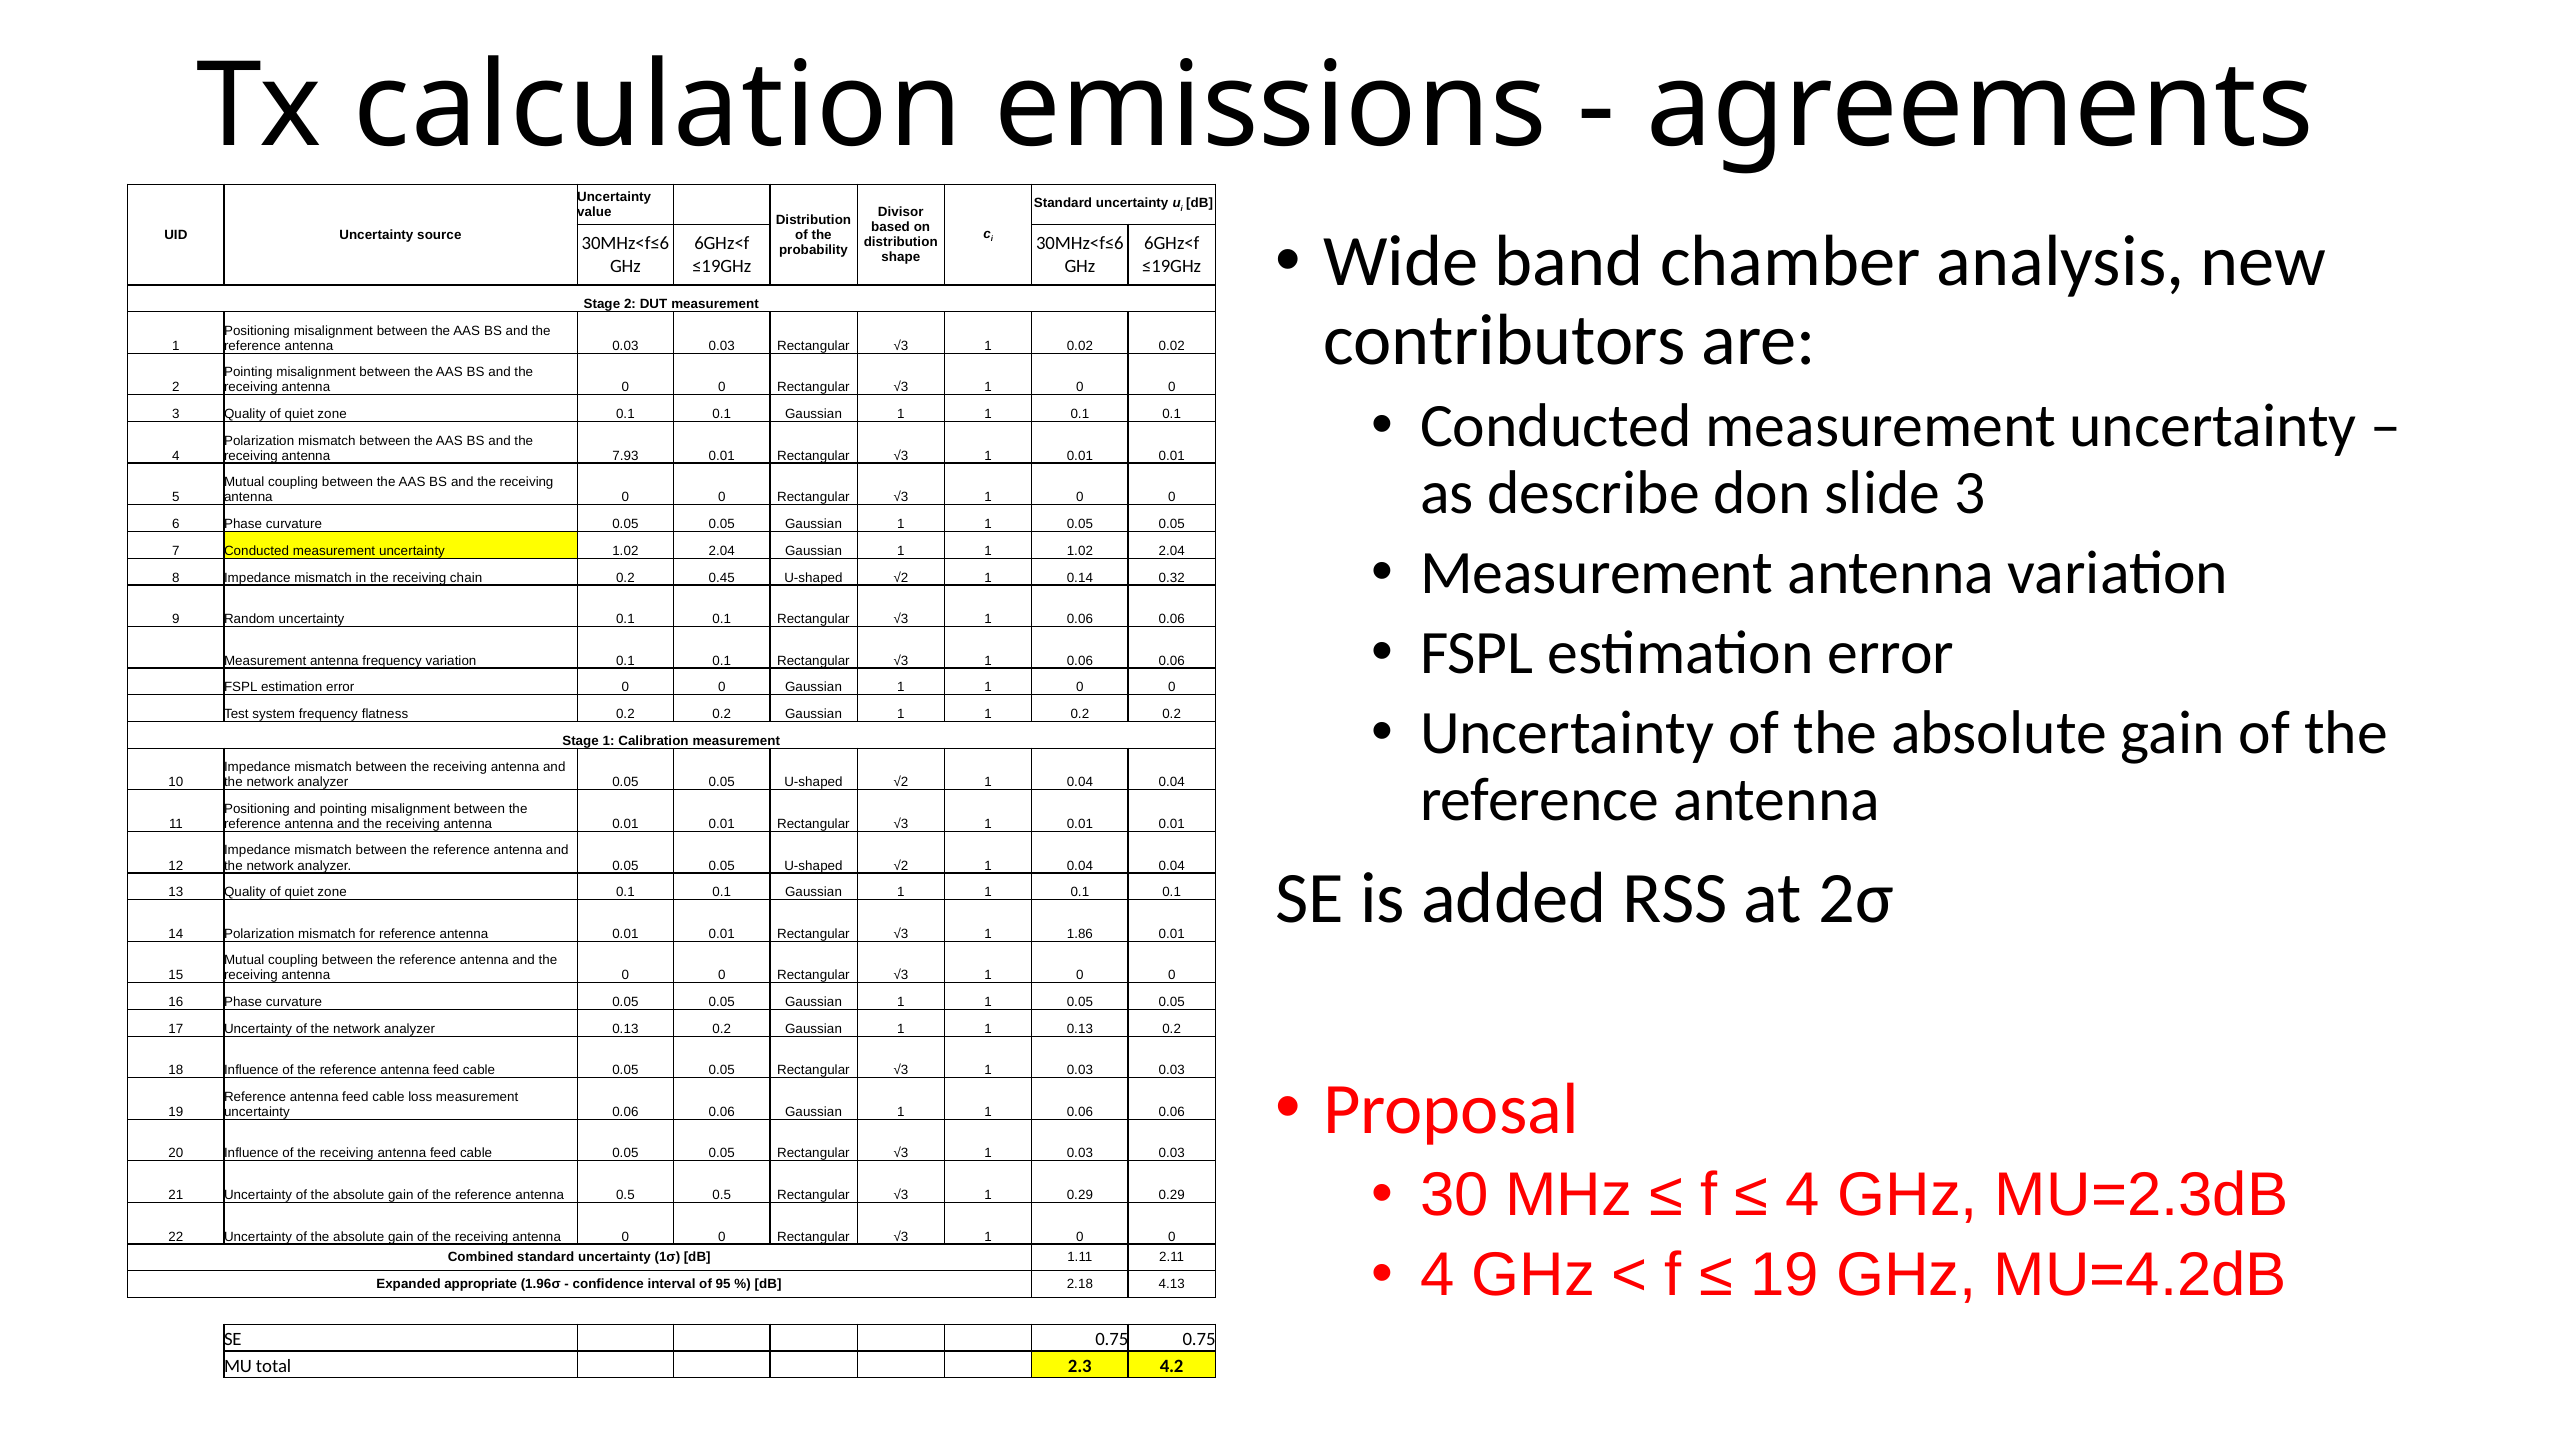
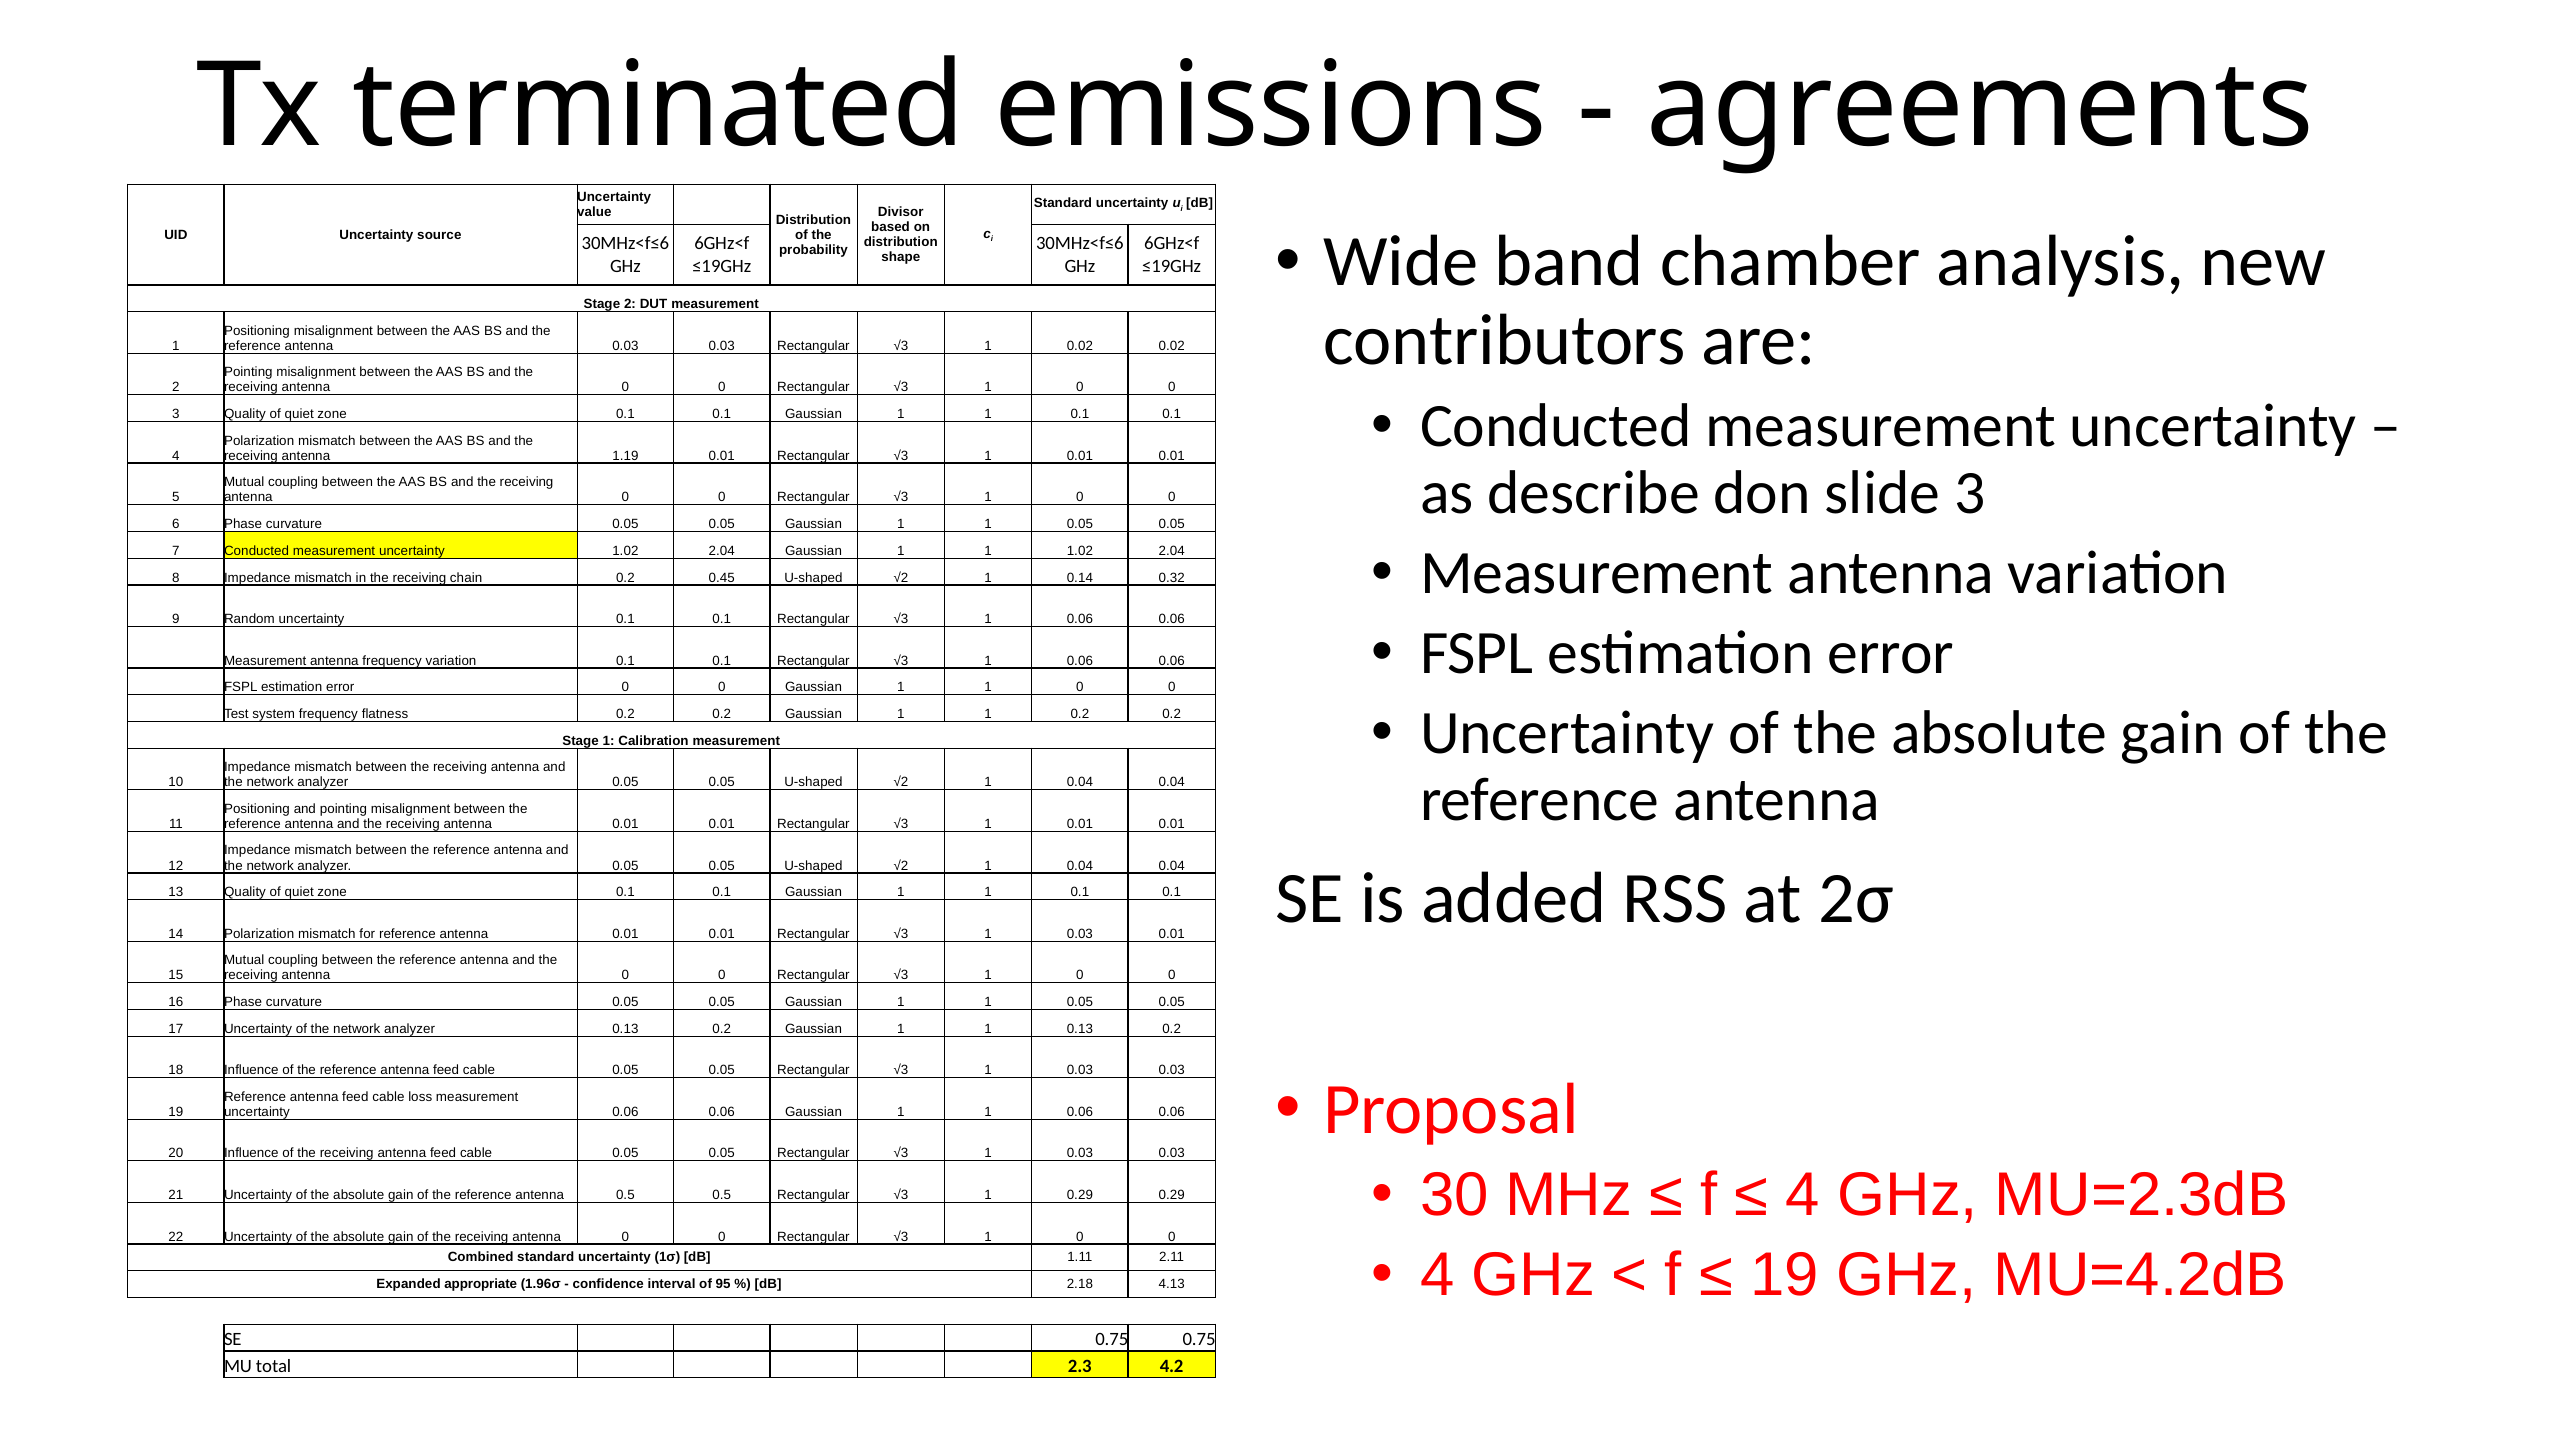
calculation: calculation -> terminated (659, 107)
7.93: 7.93 -> 1.19 (625, 456)
1.86: 1.86 -> 0.03 (1080, 934)
